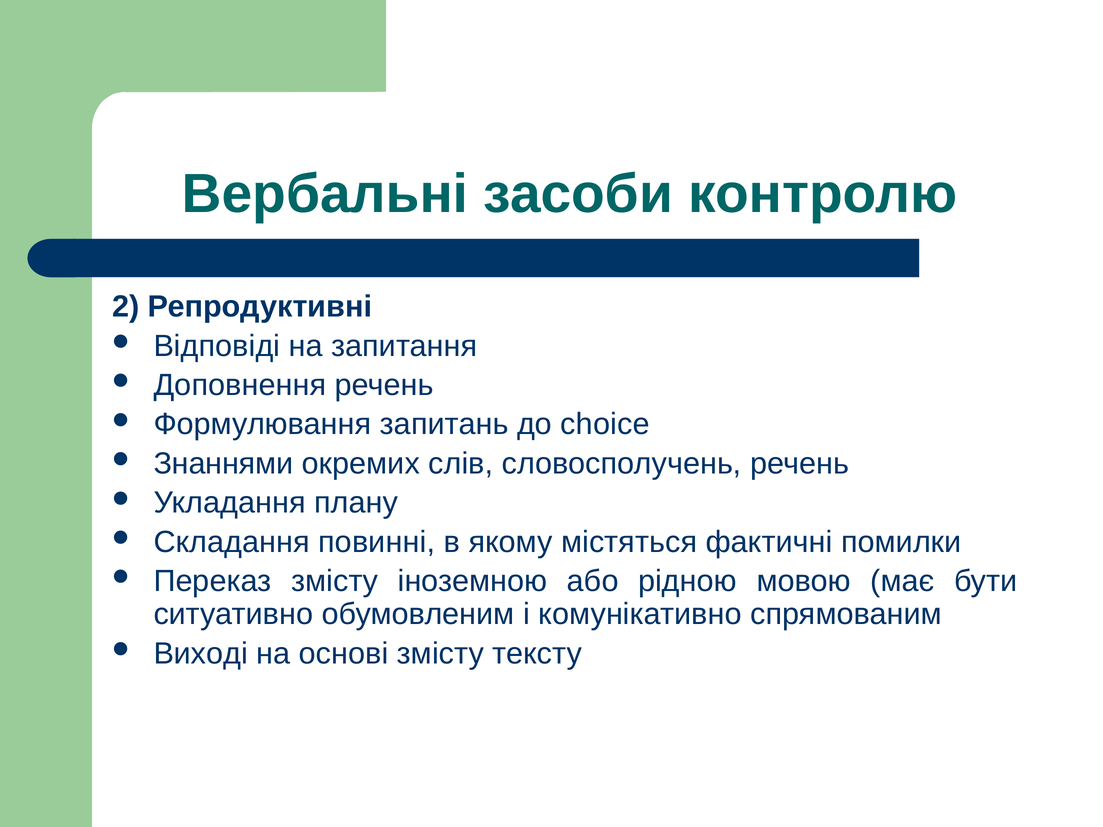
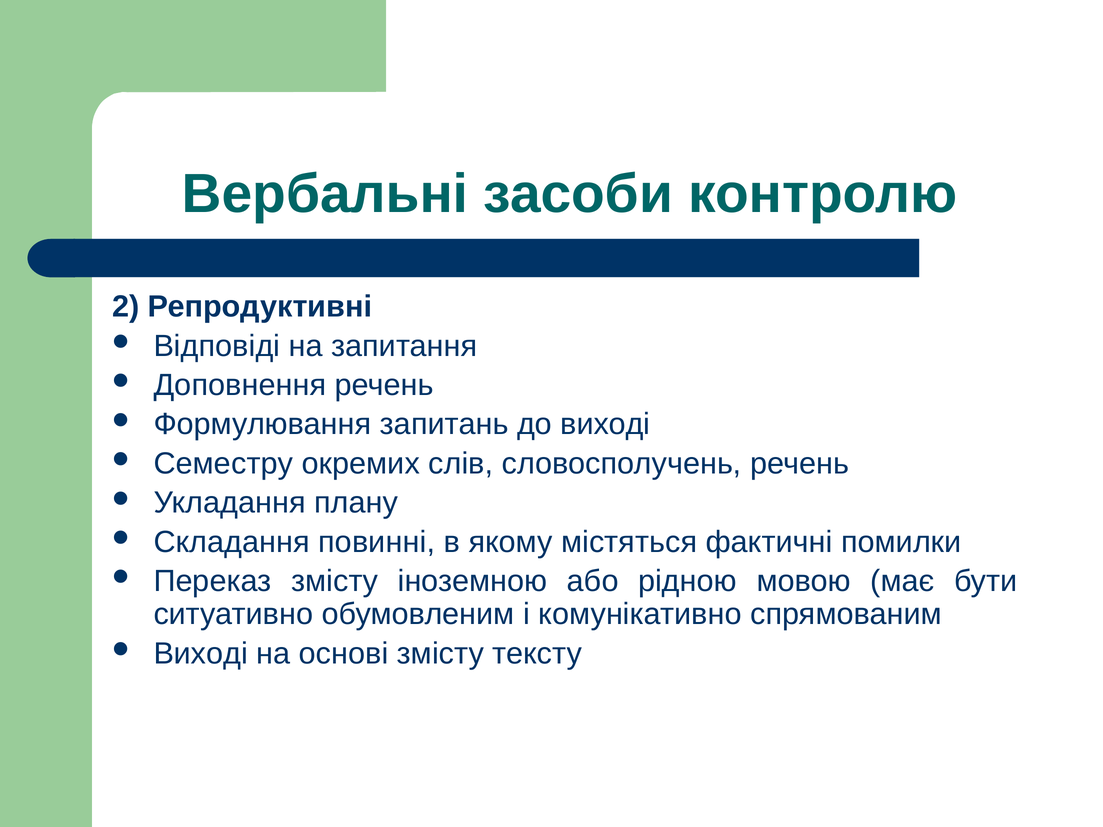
до choice: choice -> виході (605, 424)
Знаннями: Знаннями -> Семестру (223, 464)
